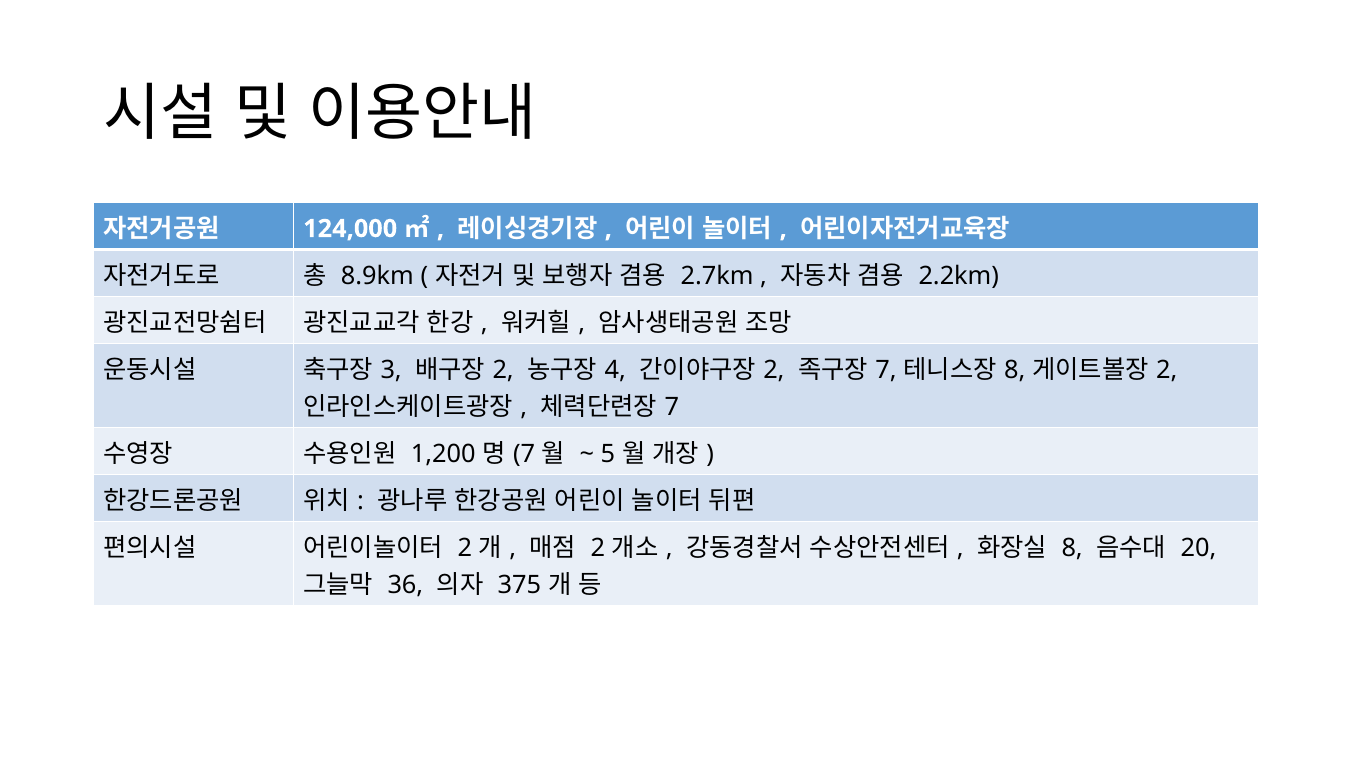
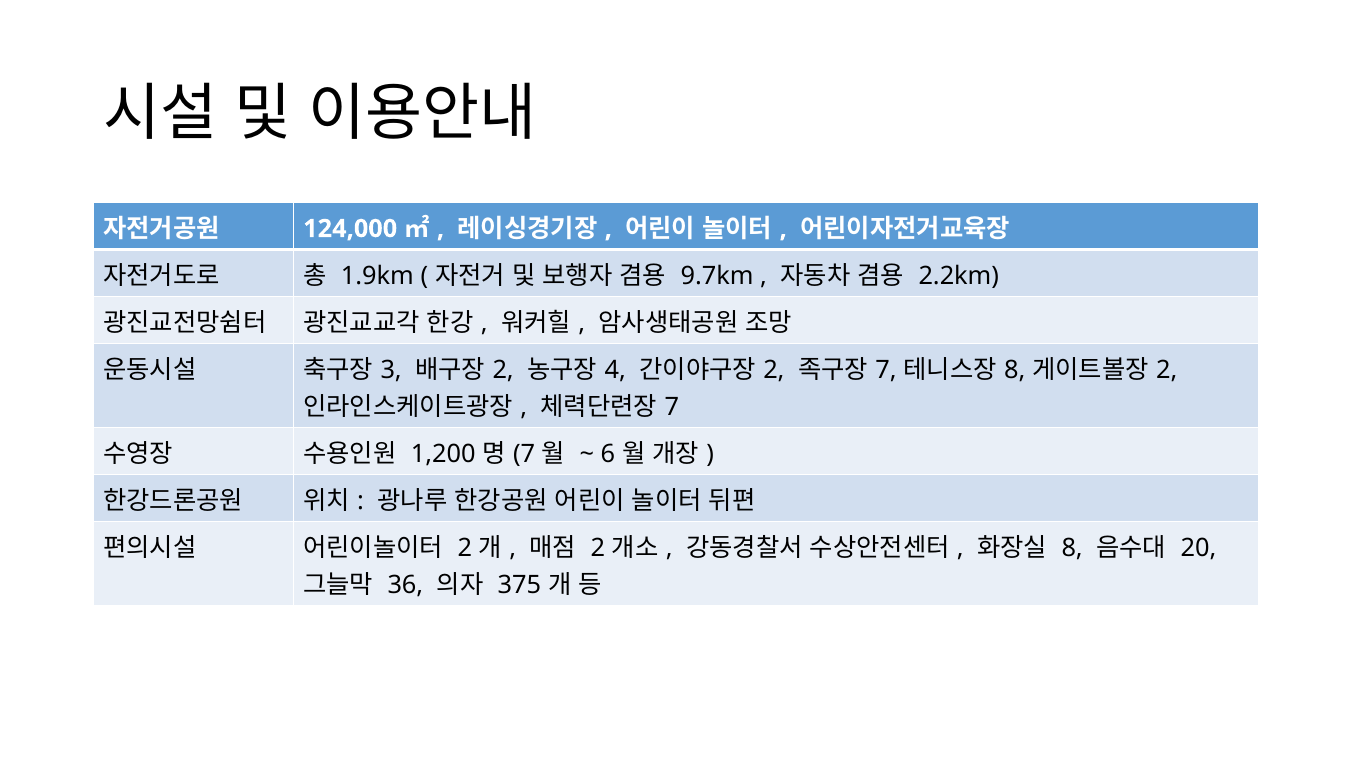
8.9km: 8.9km -> 1.9km (377, 276)
2.7km: 2.7km -> 9.7km (717, 276)
5: 5 -> 6 (608, 454)
